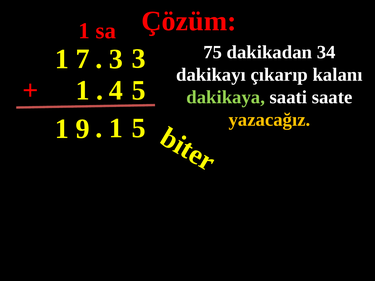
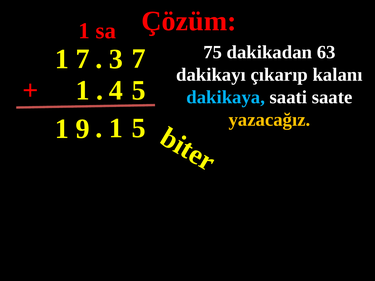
34: 34 -> 63 (326, 52)
3: 3 -> 7 (139, 59)
dakikaya colour: light green -> light blue (226, 97)
